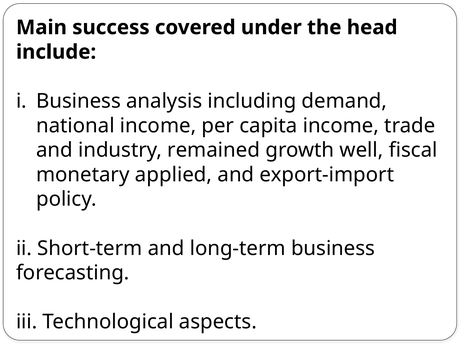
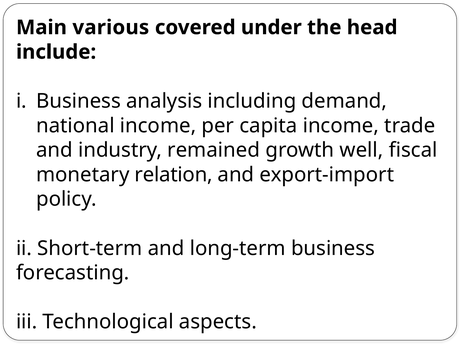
success: success -> various (111, 27)
applied: applied -> relation (174, 175)
